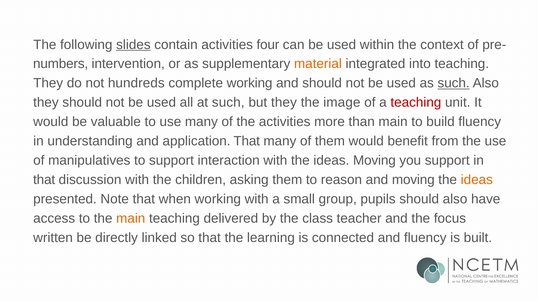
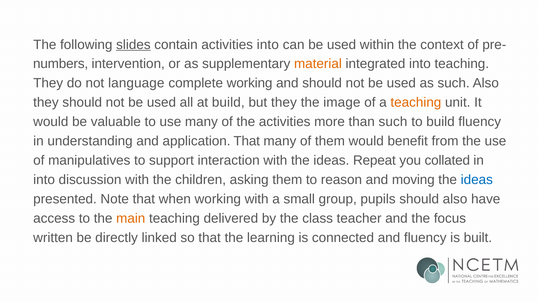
activities four: four -> into (268, 45)
hundreds: hundreds -> language (136, 83)
such underline: present -> none (454, 83)
at such: such -> build (228, 103)
teaching colour: red -> orange (416, 103)
than main: main -> such (393, 122)
ideas Moving: Moving -> Repeat (374, 161)
you support: support -> collated (447, 161)
that: that -> into (44, 180)
ideas colour: orange -> blue (477, 180)
